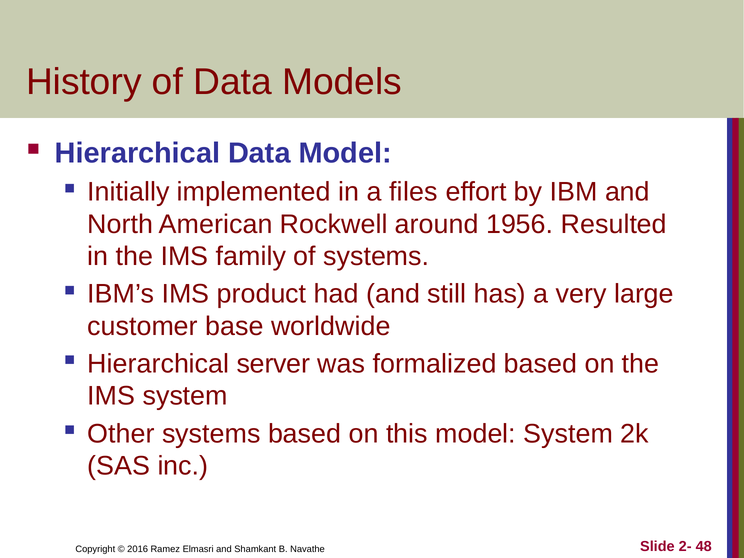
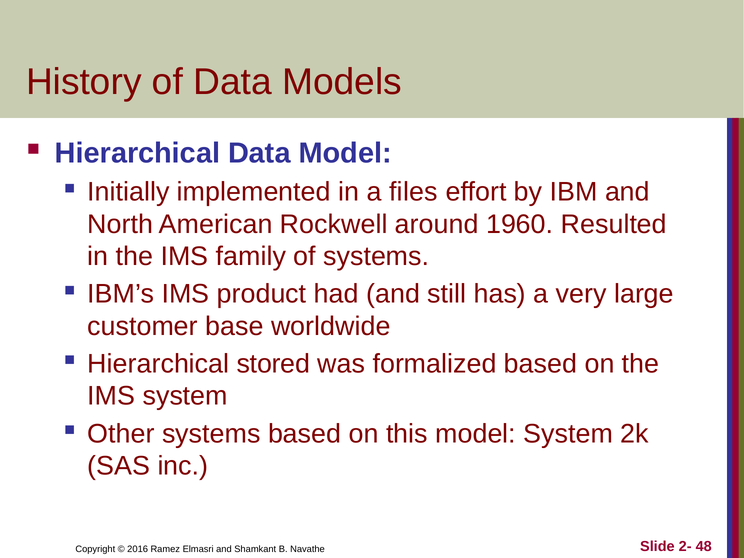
1956: 1956 -> 1960 (520, 224)
server: server -> stored (273, 364)
